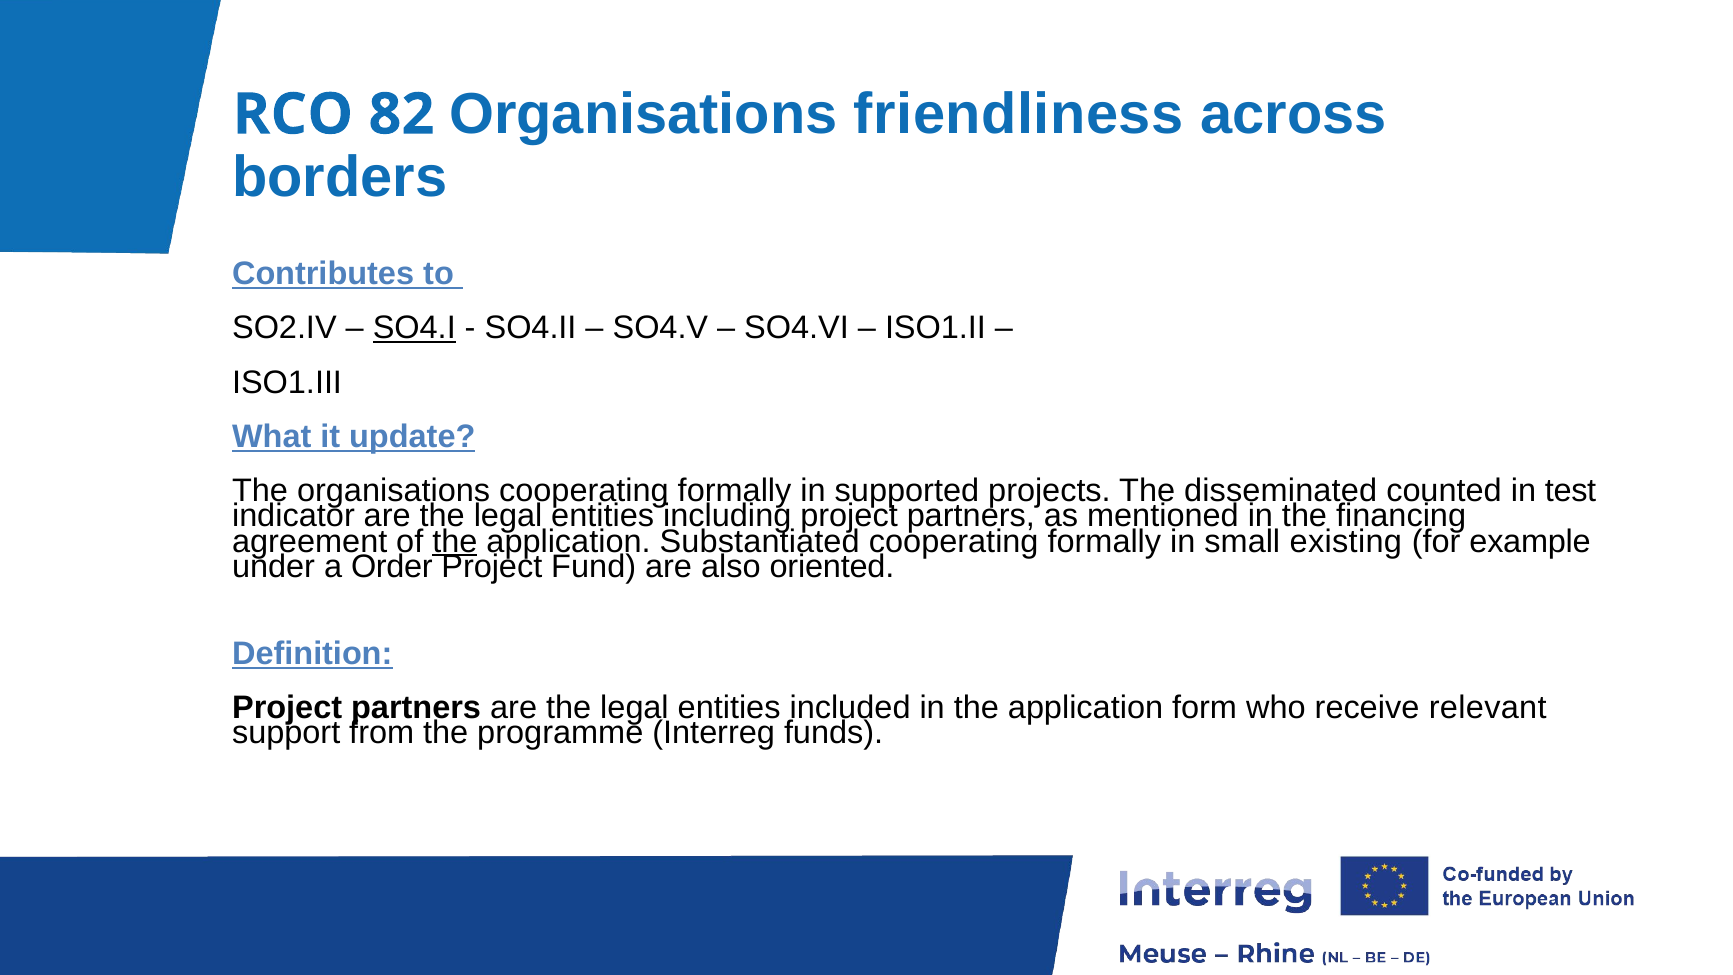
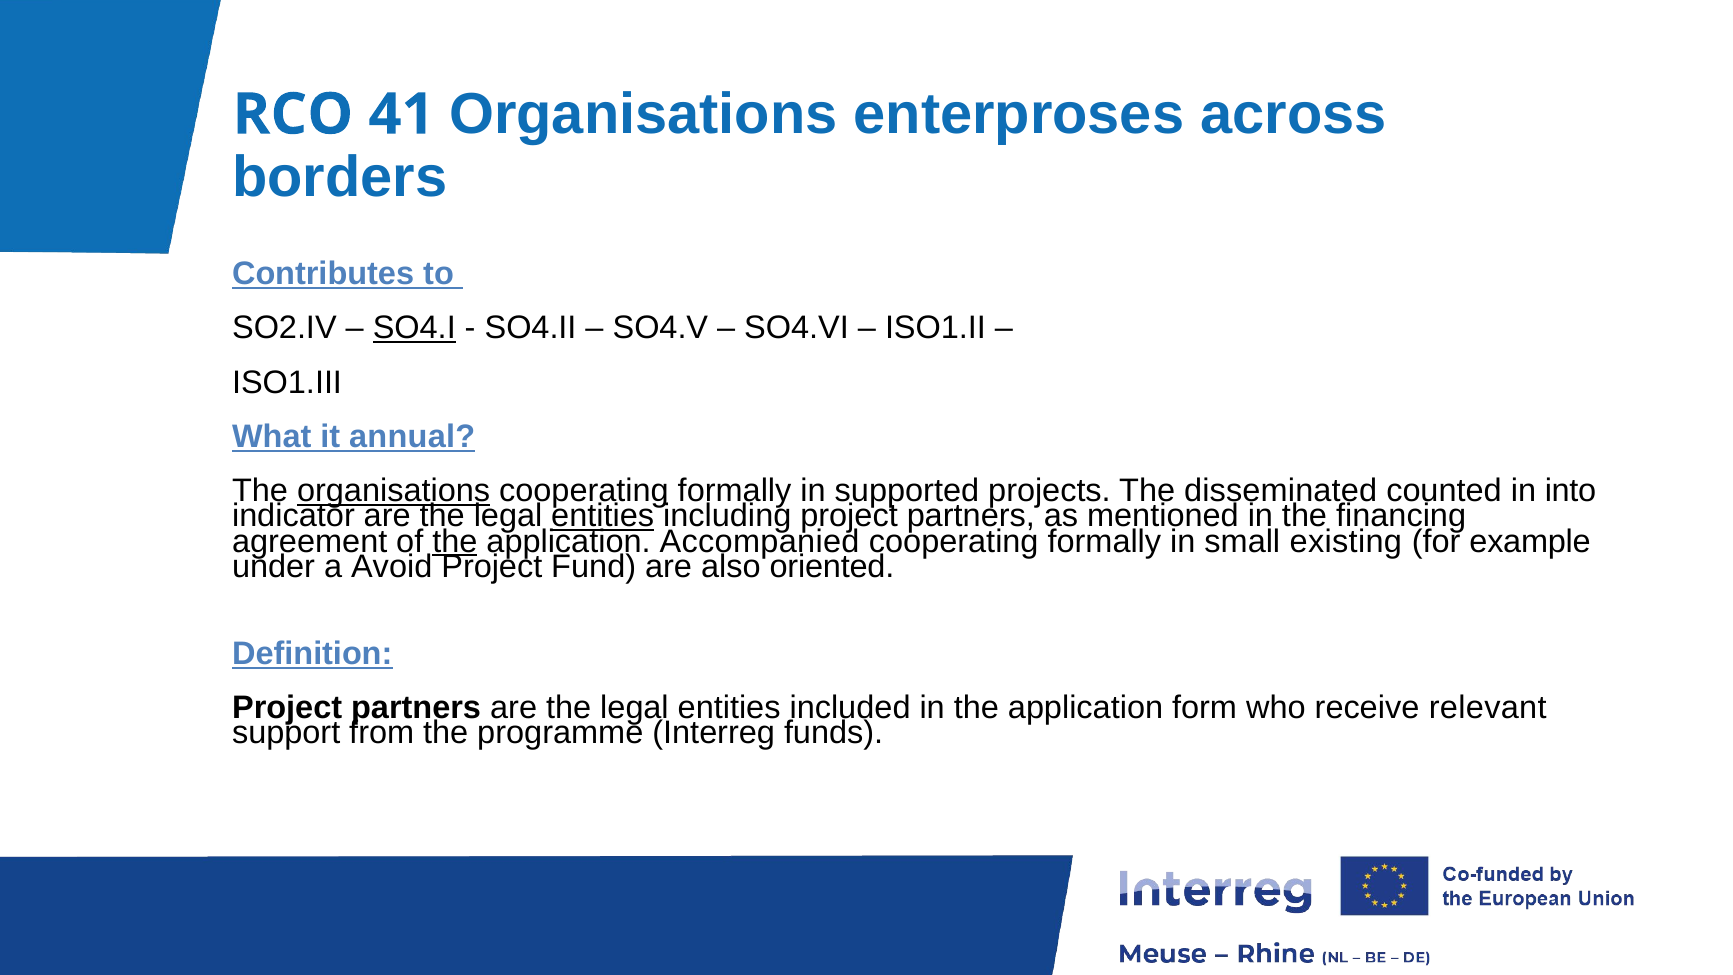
82: 82 -> 41 (401, 114)
friendliness: friendliness -> enterproses (1019, 114)
update: update -> annual (412, 437)
organisations underline: none -> present (394, 491)
test: test -> into (1571, 491)
entities underline: none -> present (603, 516)
Substantiated: Substantiated -> Accompanied (760, 541)
Order: Order -> Avoid (392, 567)
